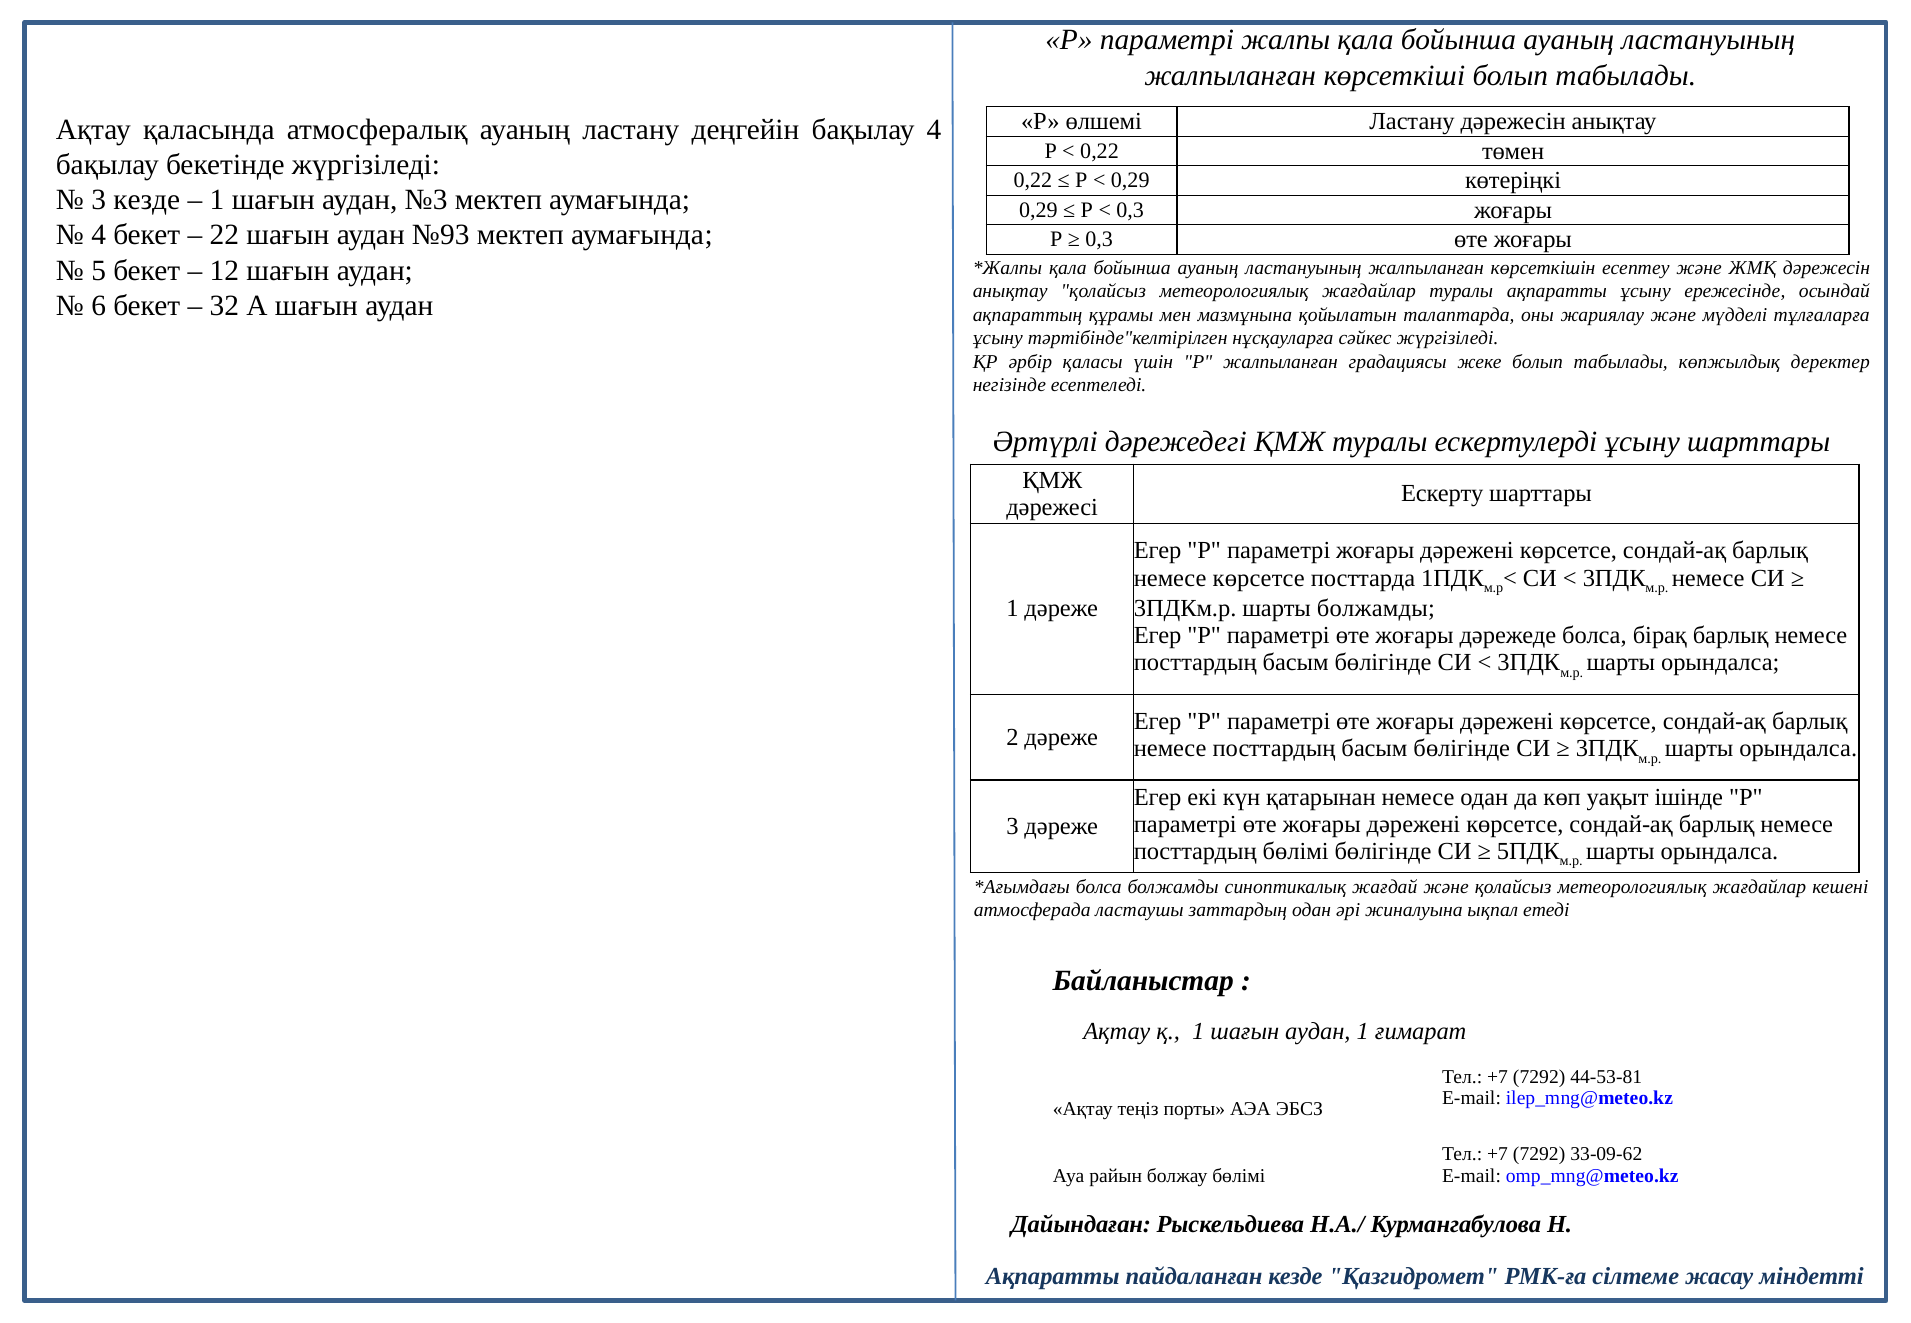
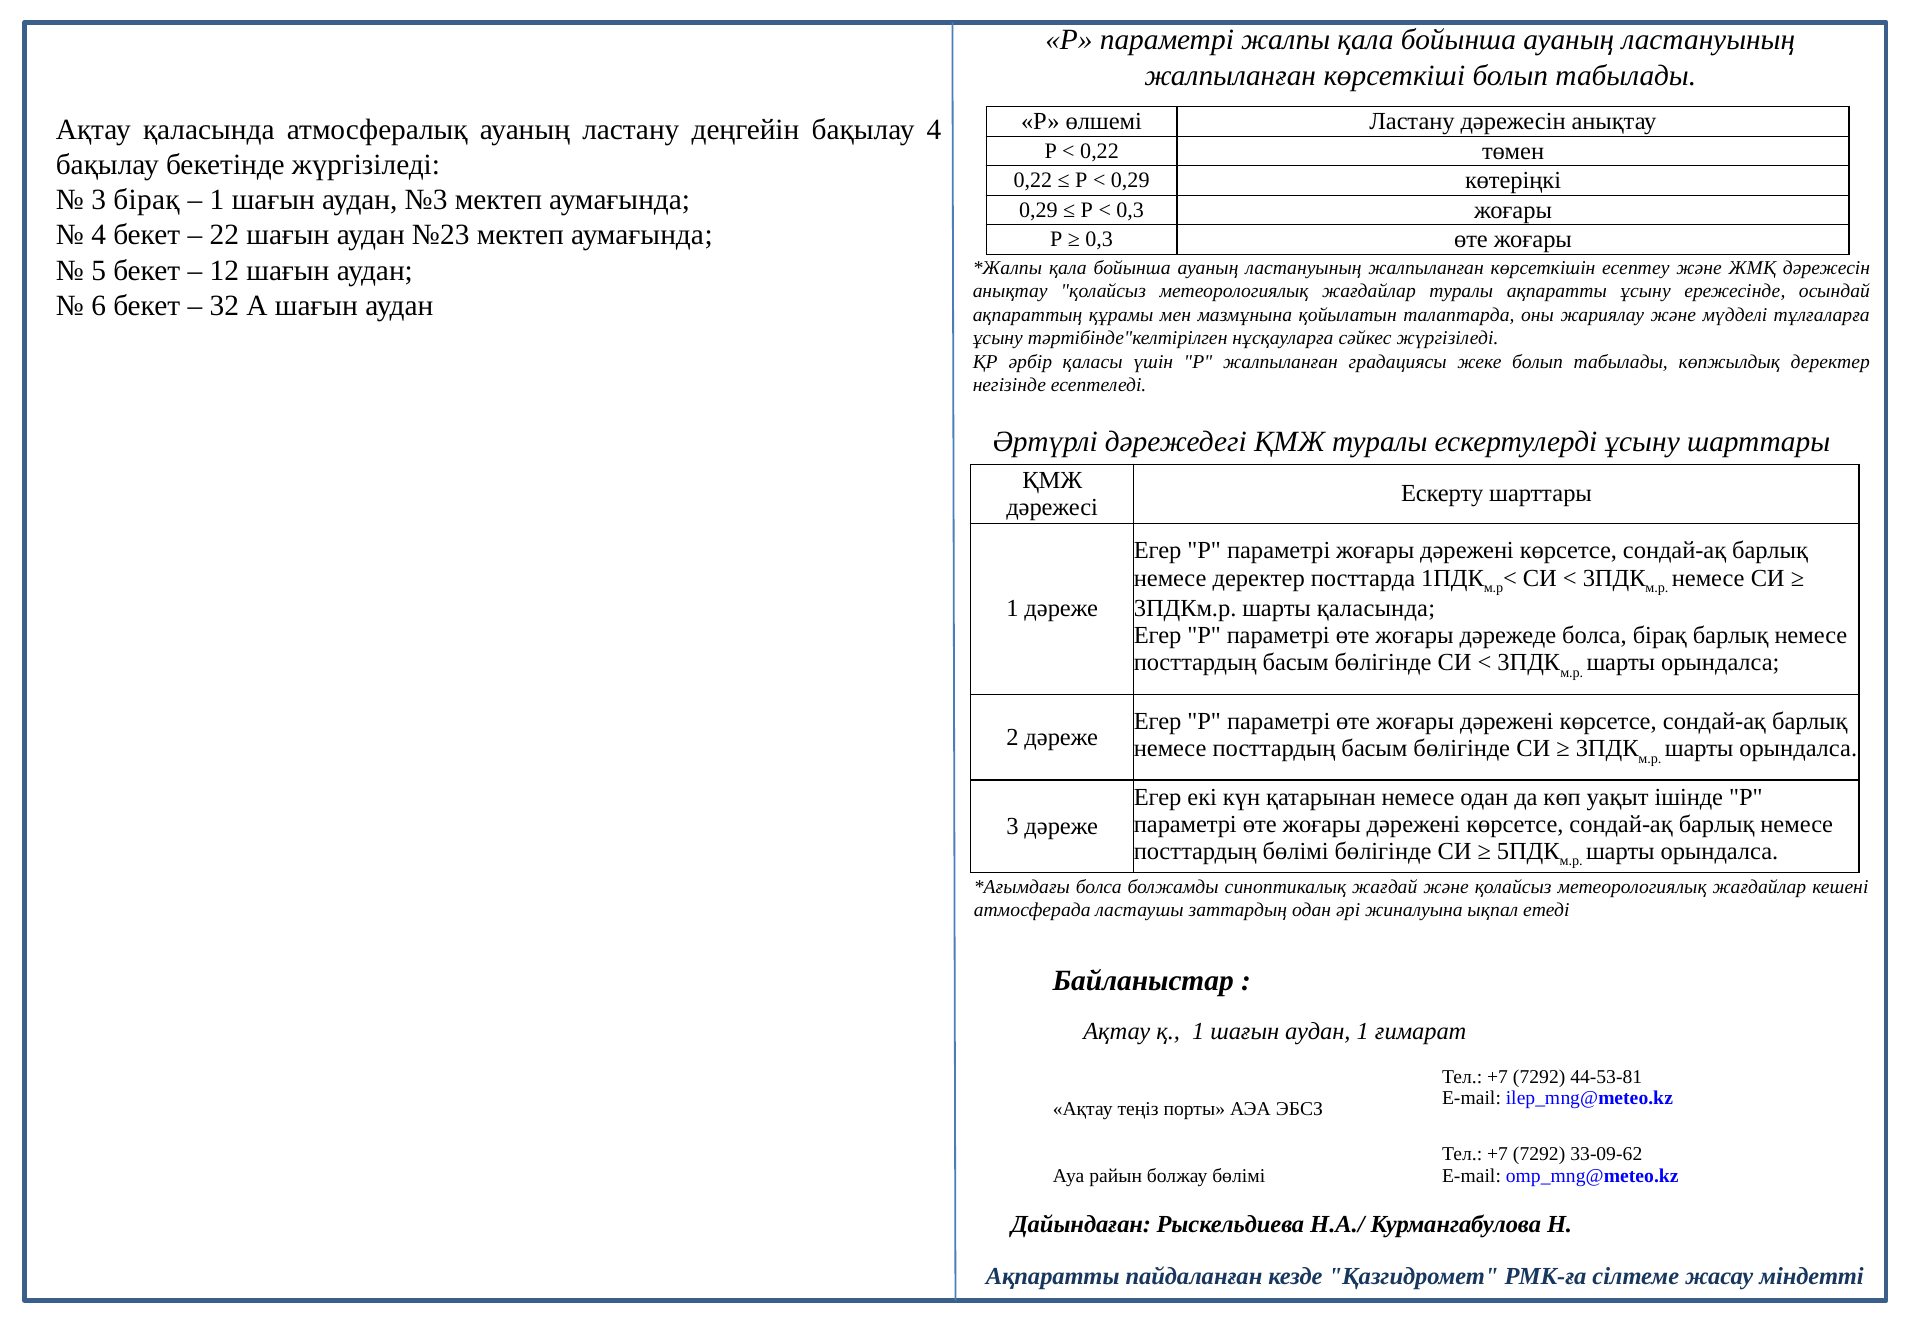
3 кезде: кезде -> бірақ (147, 200)
№93: №93 -> №23 (441, 235)
немесе көрсетсе: көрсетсе -> деректер (1259, 578)
шарты болжамды: болжамды -> қаласында (1376, 609)
